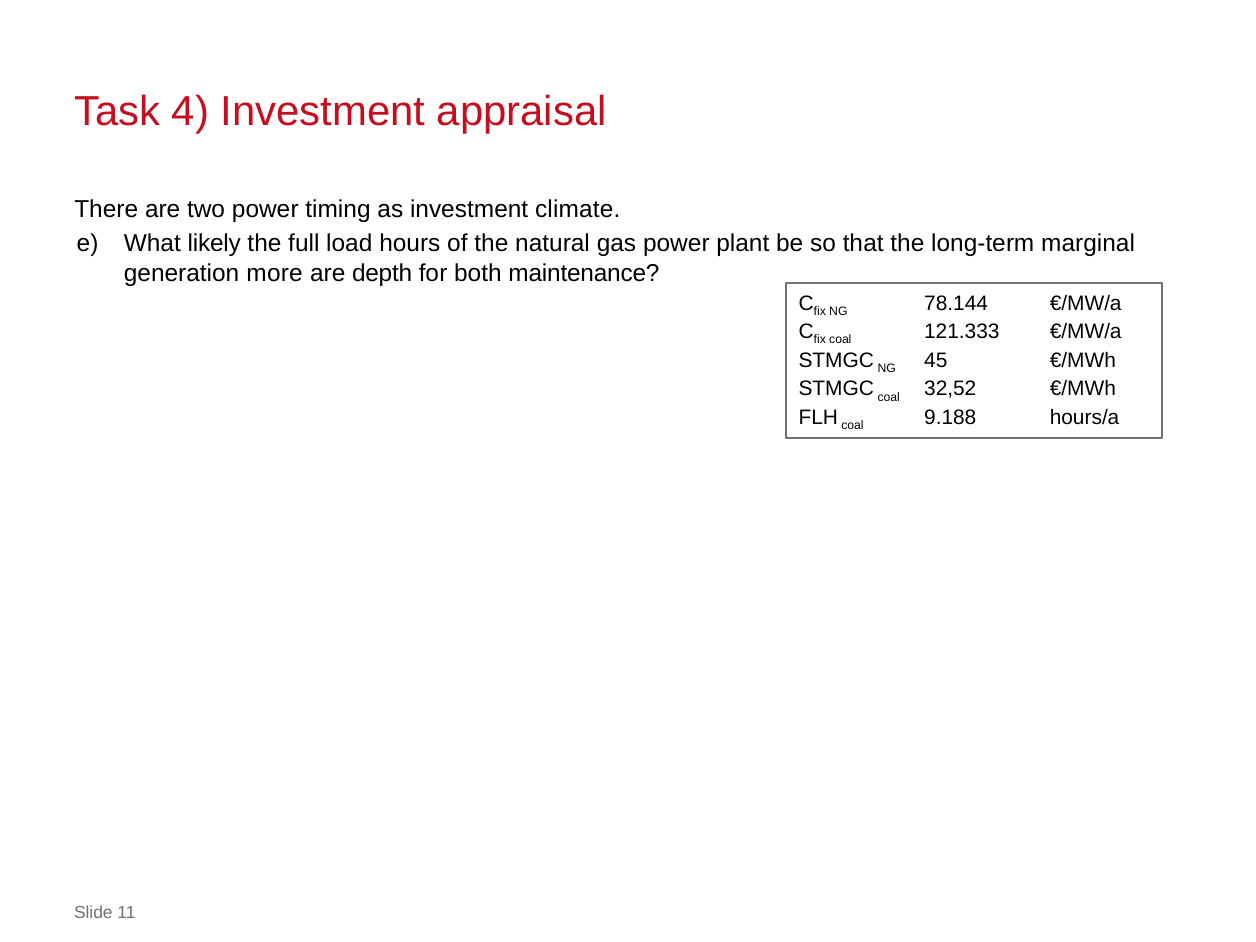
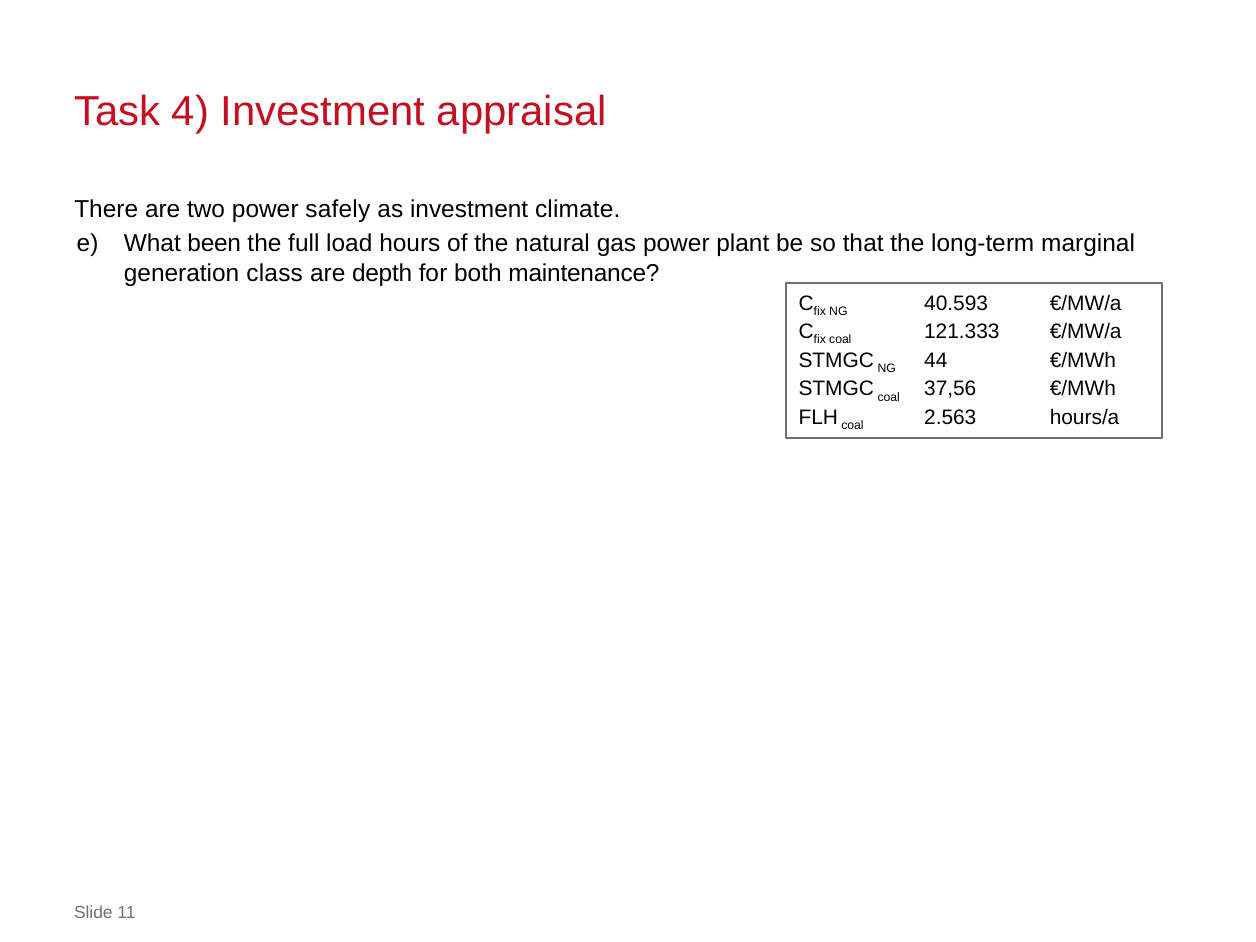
timing: timing -> safely (338, 210)
likely: likely -> been (214, 244)
more: more -> class (275, 273)
78.144: 78.144 -> 40.593 (956, 303)
45: 45 -> 44 (936, 360)
32,52: 32,52 -> 37,56 (950, 389)
9.188: 9.188 -> 2.563 (950, 417)
